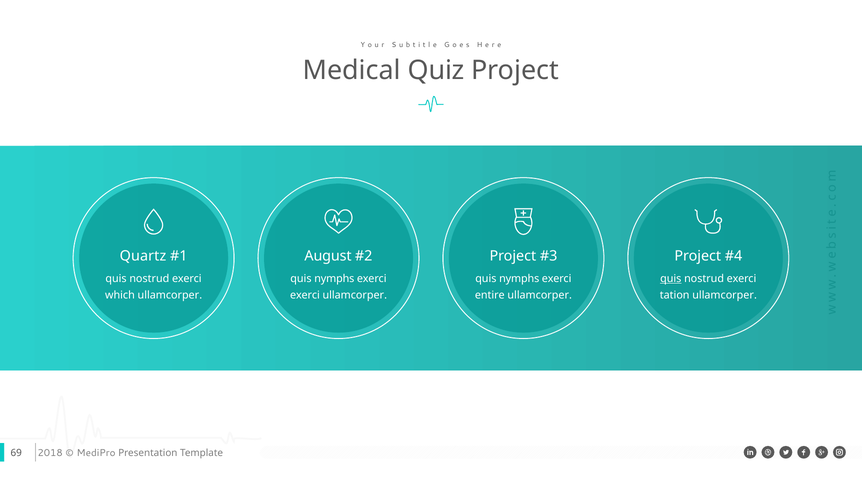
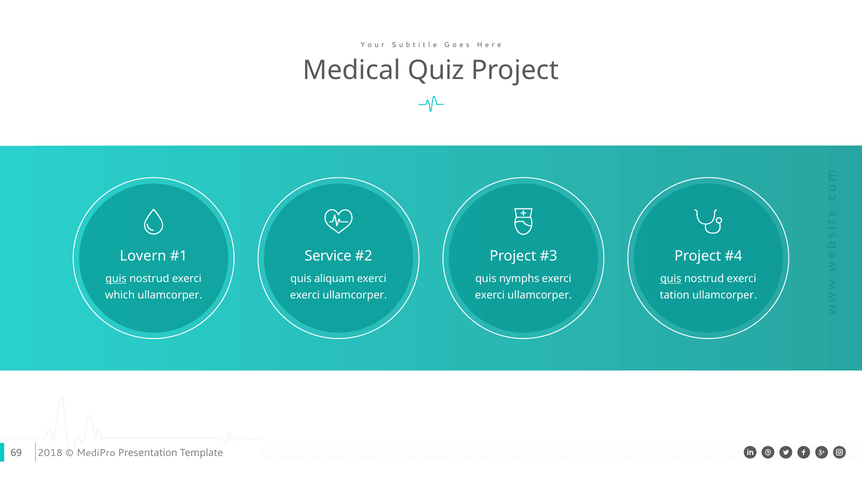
Quartz: Quartz -> Lovern (143, 256)
August: August -> Service (328, 256)
quis underline: none -> present (116, 278)
nymphs: nymphs -> aliquam (334, 278)
entire: entire -> exerci (490, 295)
